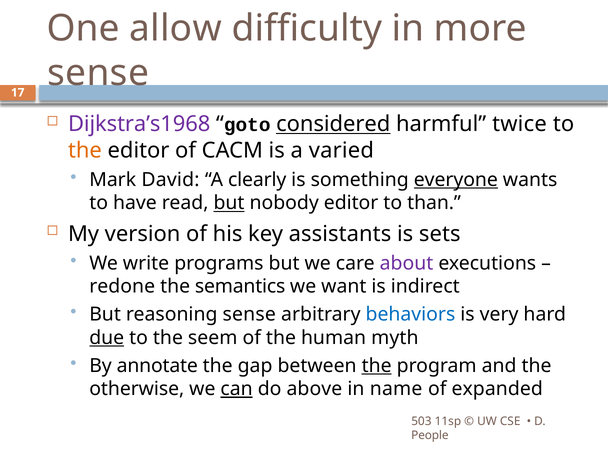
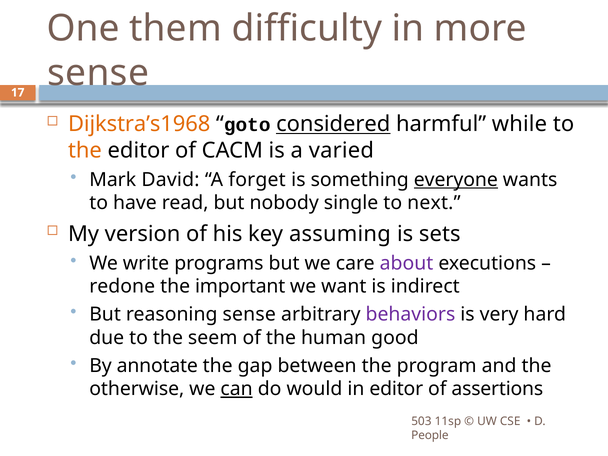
allow: allow -> them (176, 28)
Dijkstra’s1968 colour: purple -> orange (139, 124)
twice: twice -> while (519, 124)
clearly: clearly -> forget (257, 180)
but underline: present -> none (229, 203)
nobody editor: editor -> single (351, 203)
than: than -> next (434, 203)
assistants: assistants -> assuming (340, 234)
semantics: semantics -> important (240, 286)
behaviors colour: blue -> purple (410, 314)
due underline: present -> none (107, 338)
myth: myth -> good (395, 338)
the underline: present -> none (377, 366)
above: above -> would (314, 389)
in name: name -> editor (396, 389)
expanded: expanded -> assertions (497, 389)
